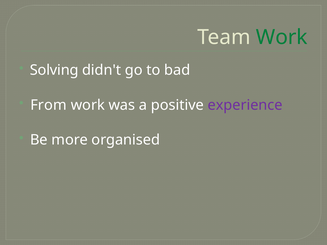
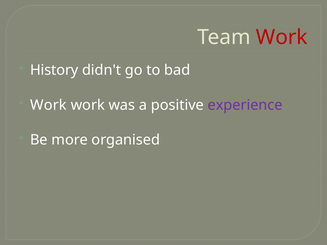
Work colour: green -> red (282, 37)
Solving: Solving -> History (54, 70)
From: From -> Work (48, 105)
